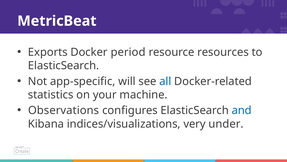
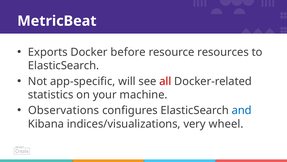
period: period -> before (128, 52)
all colour: blue -> red (165, 81)
under: under -> wheel (226, 124)
